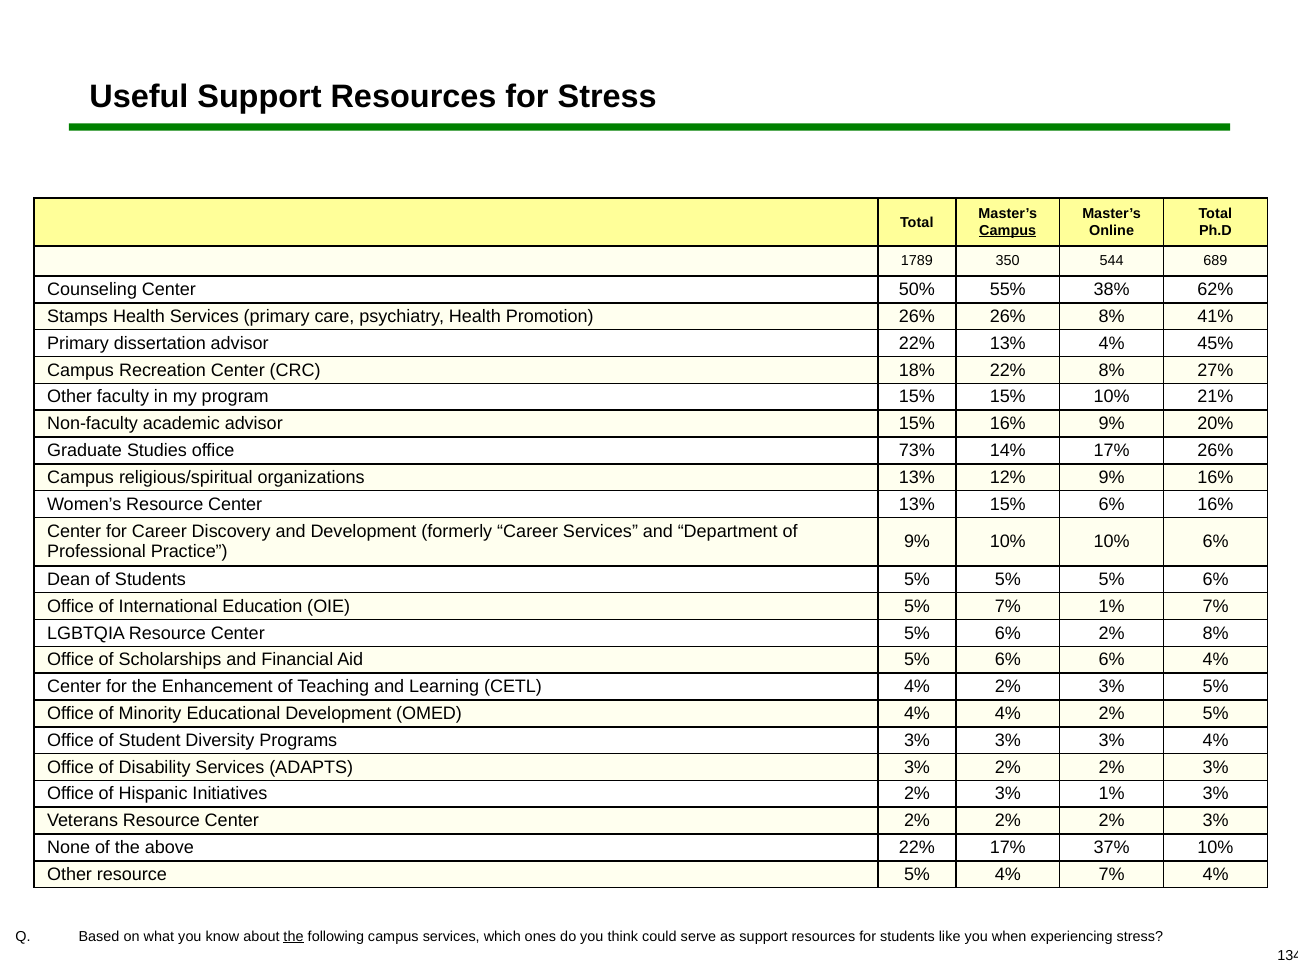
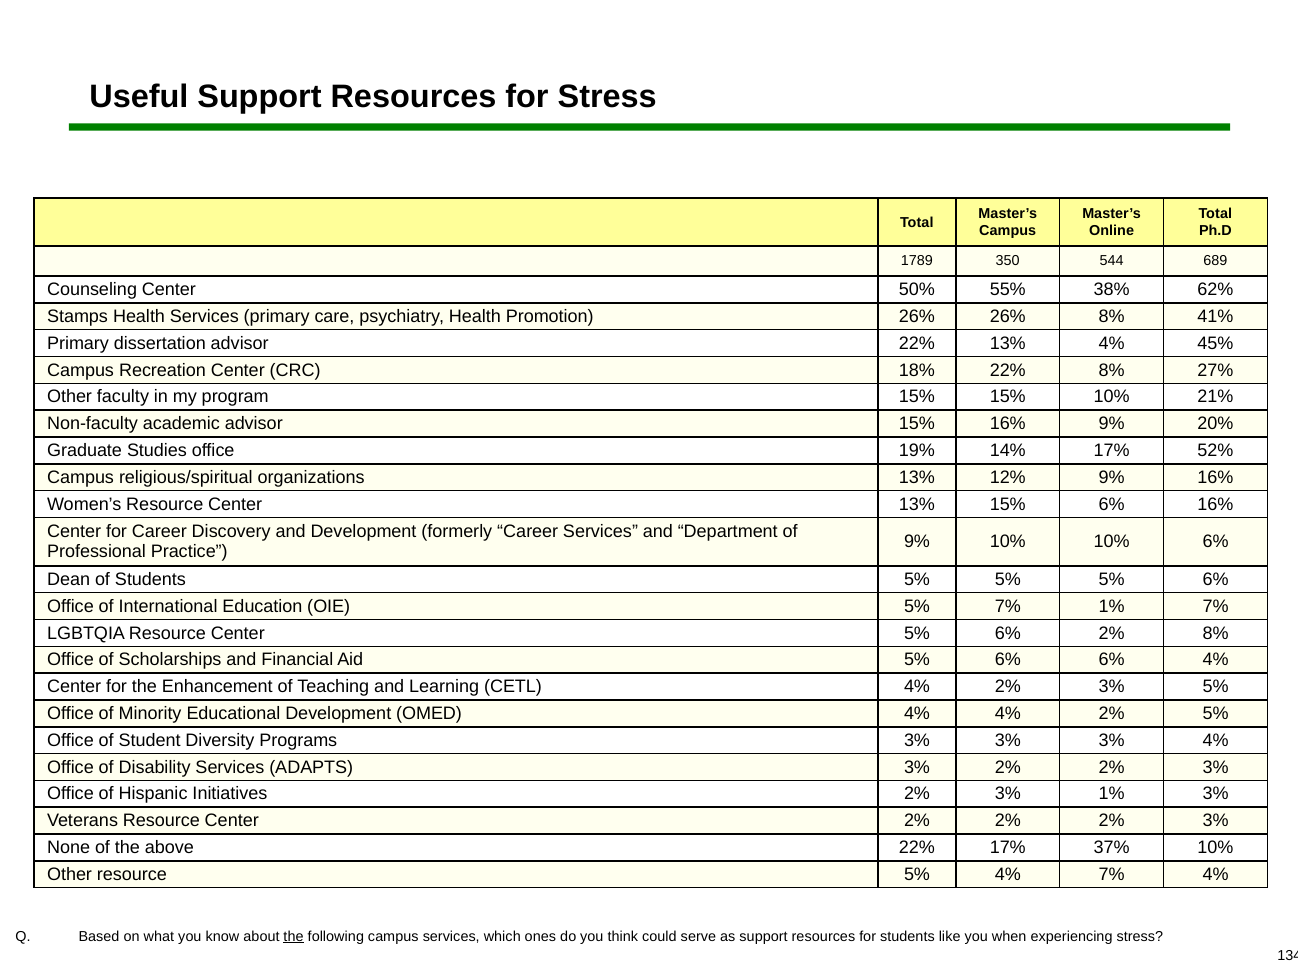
Campus underline: present -> none (1008, 231)
73%: 73% -> 19% (917, 451)
17% 26%: 26% -> 52% (1215, 451)
